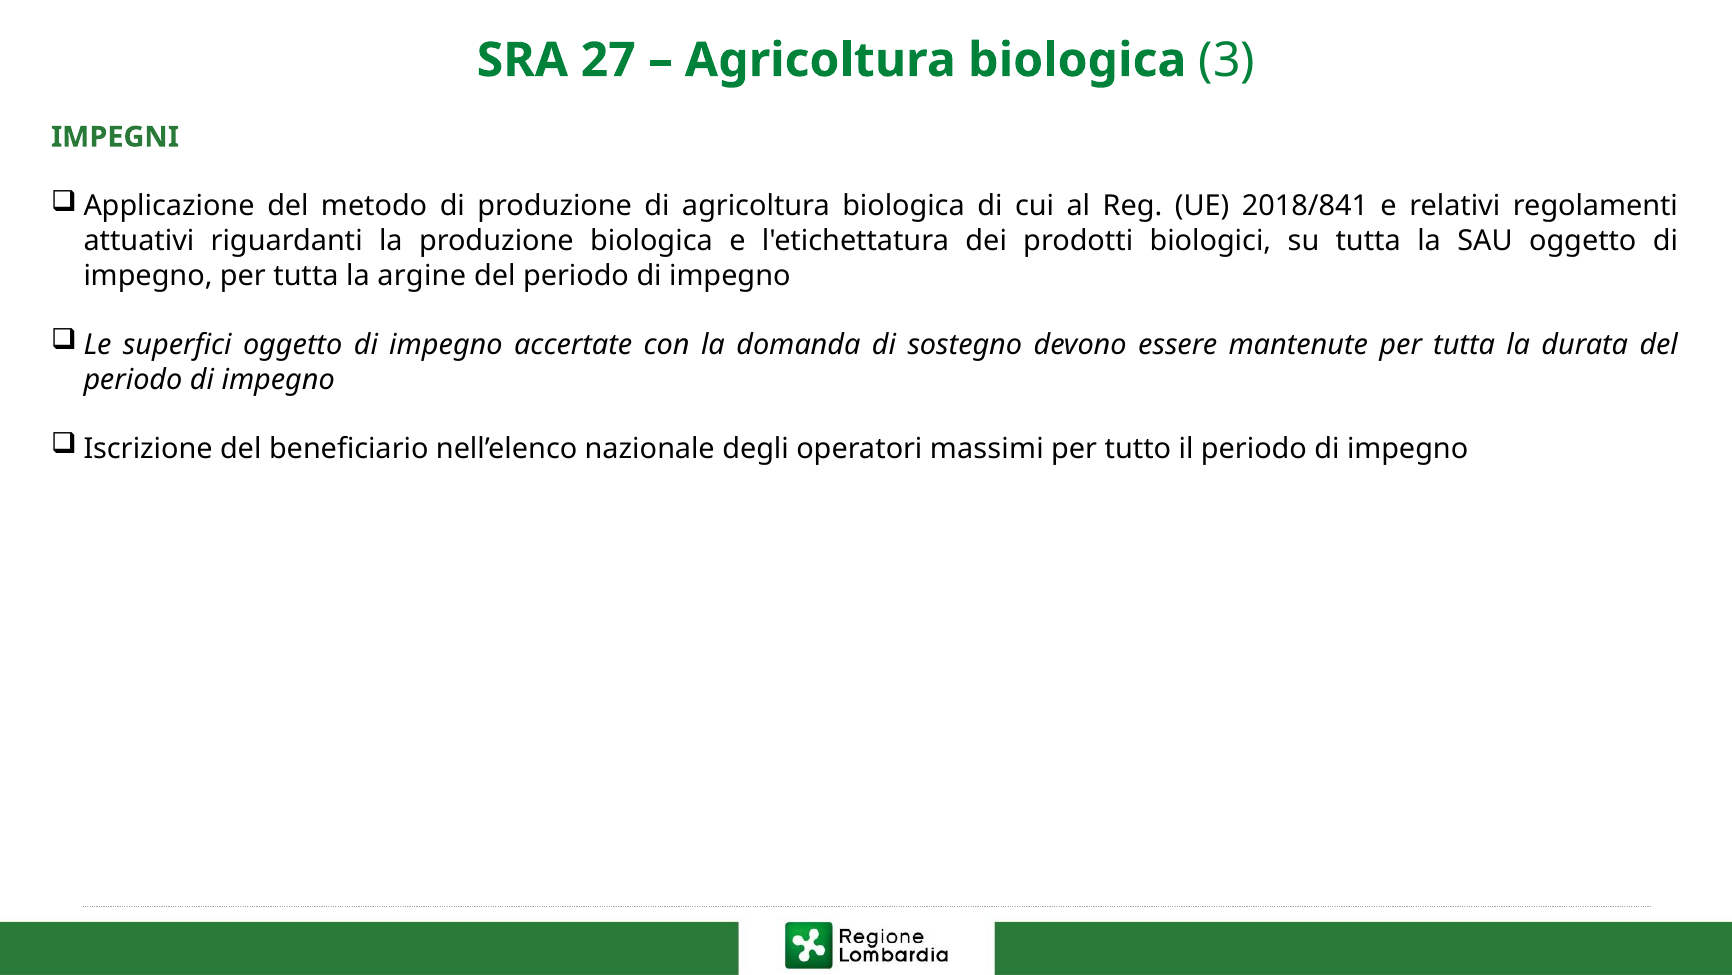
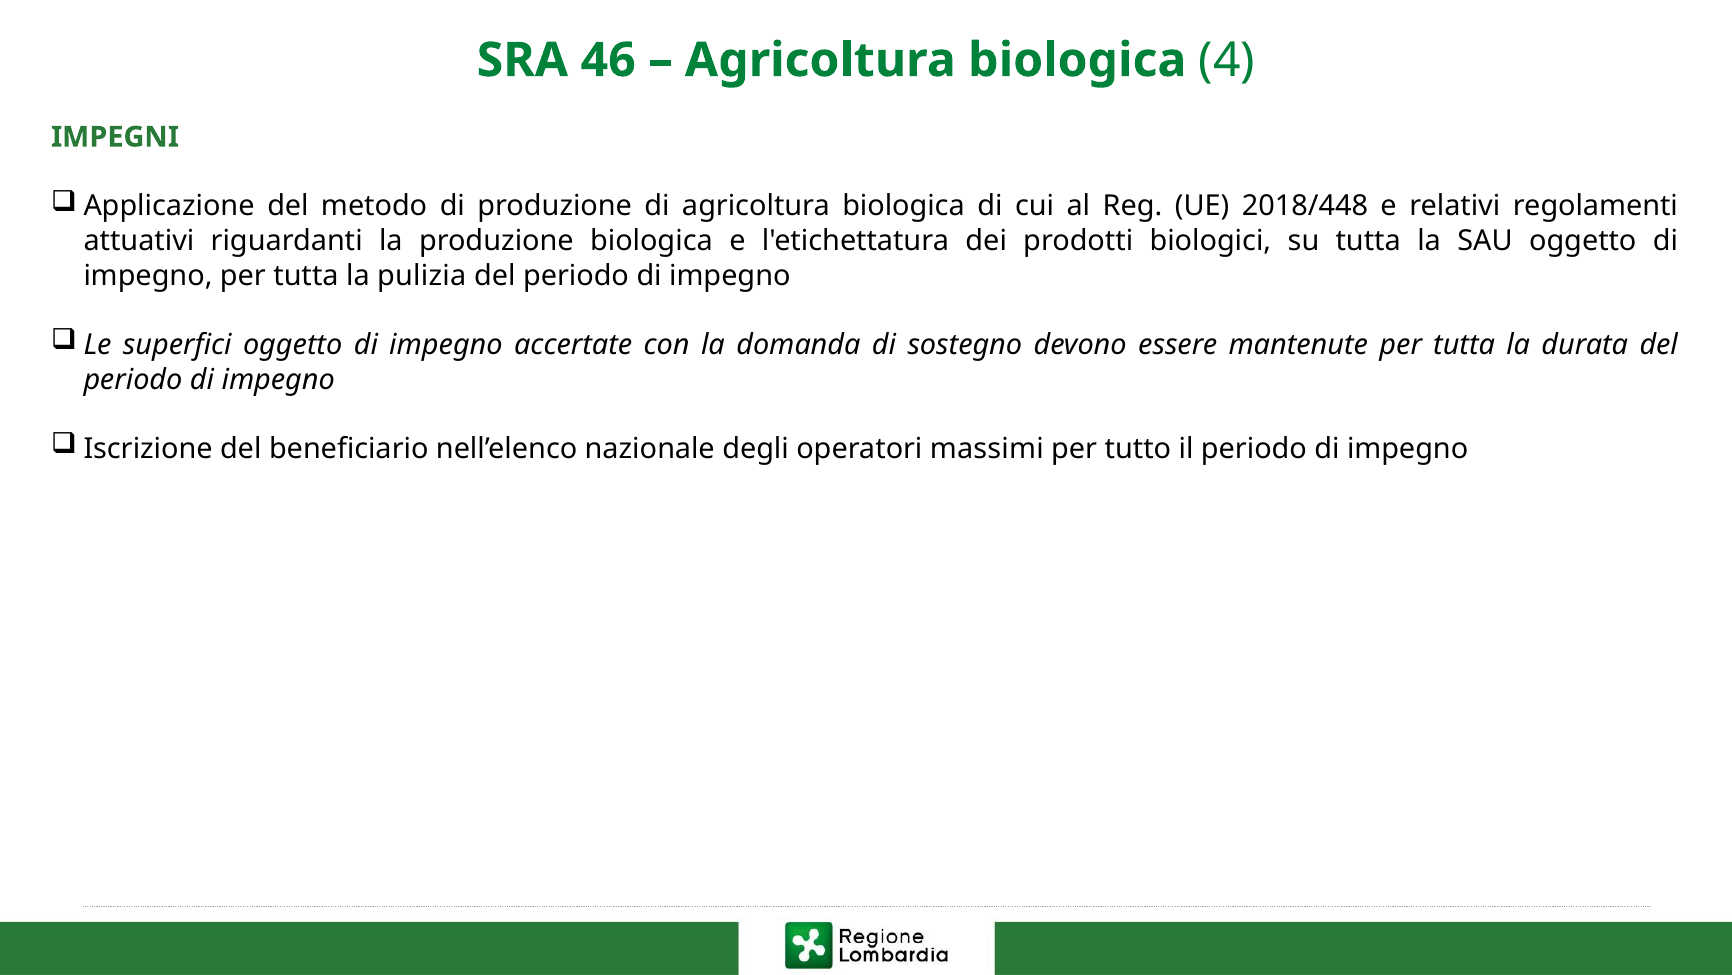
27: 27 -> 46 (608, 60)
3: 3 -> 4 (1227, 60)
2018/841: 2018/841 -> 2018/448 (1305, 206)
argine: argine -> pulizia (422, 275)
